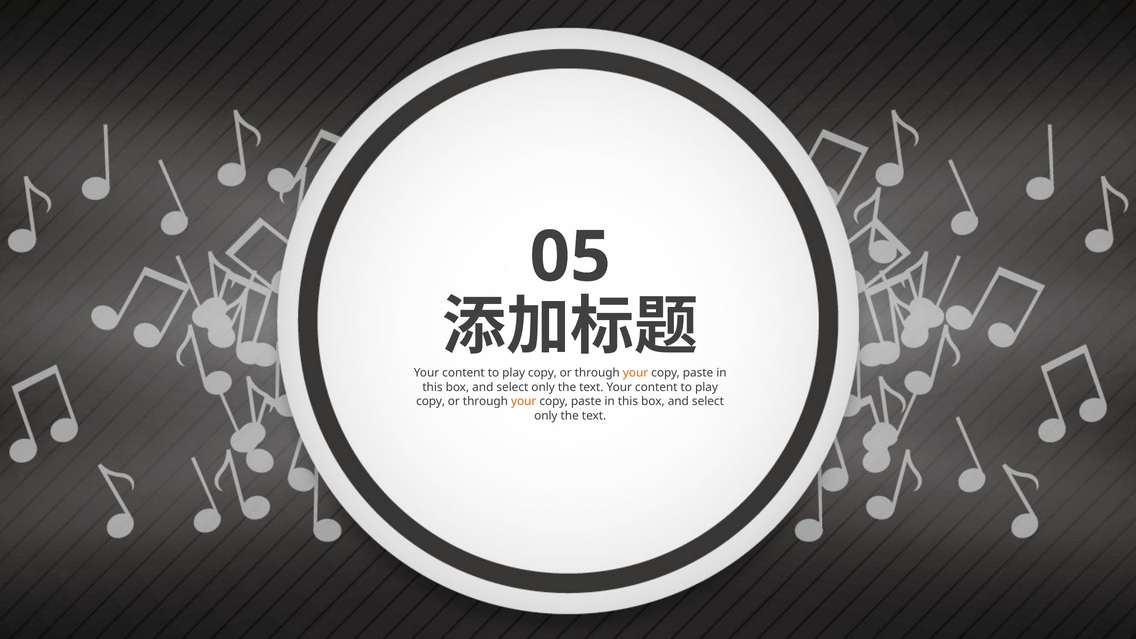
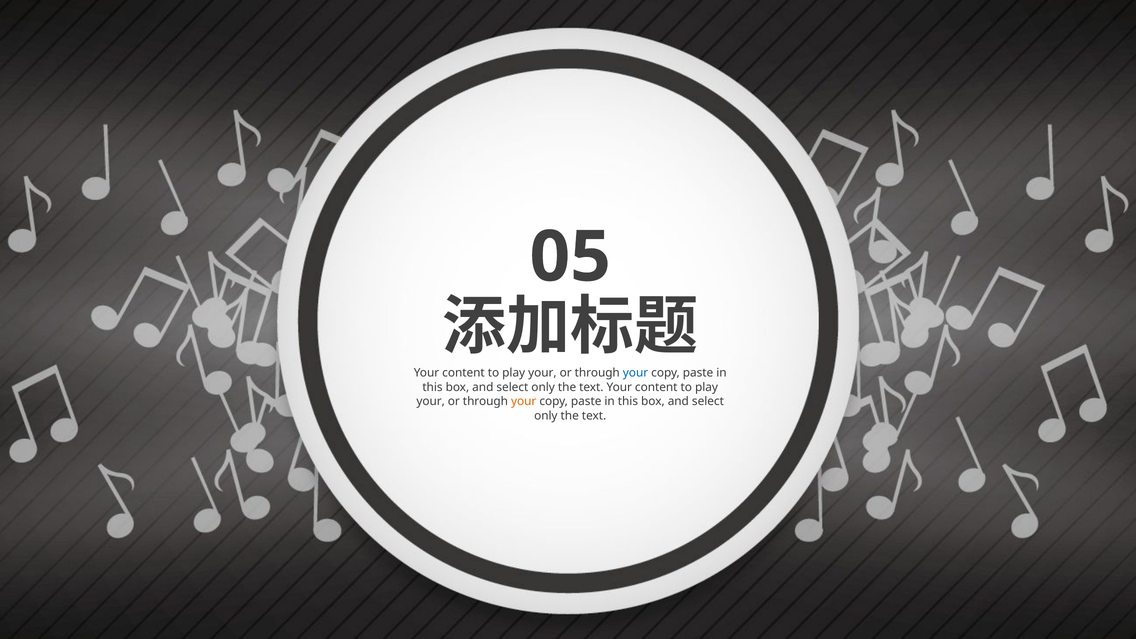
copy: copy -> your (542, 373)
your colour: orange -> blue (636, 373)
copy: copy -> your (431, 401)
